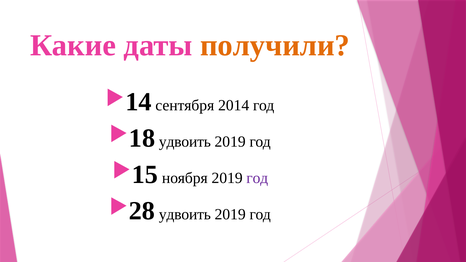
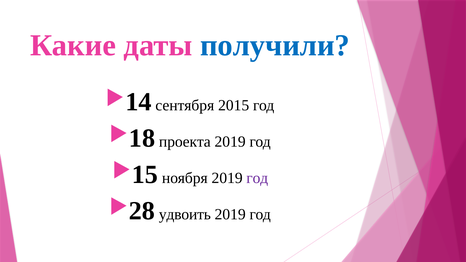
получили colour: orange -> blue (275, 46)
2014: 2014 -> 2015 (234, 105)
удвоить: удвоить -> проекта (185, 142)
